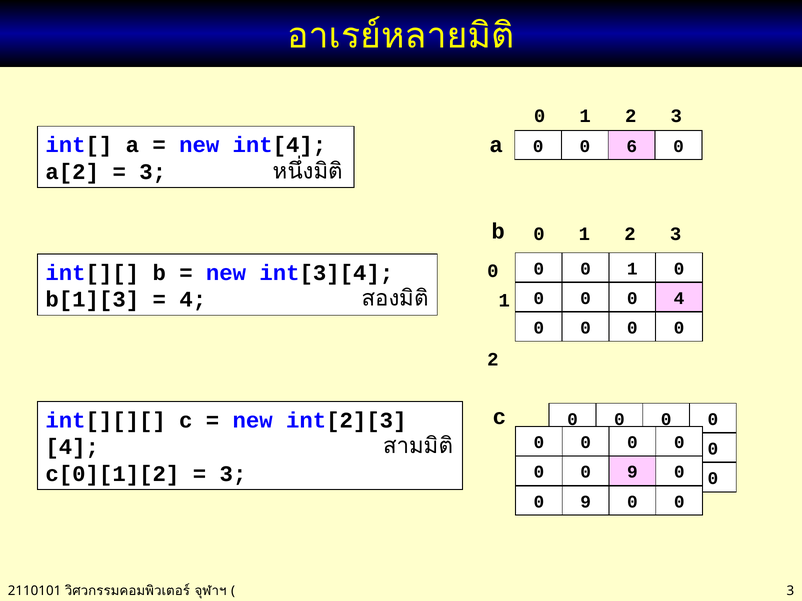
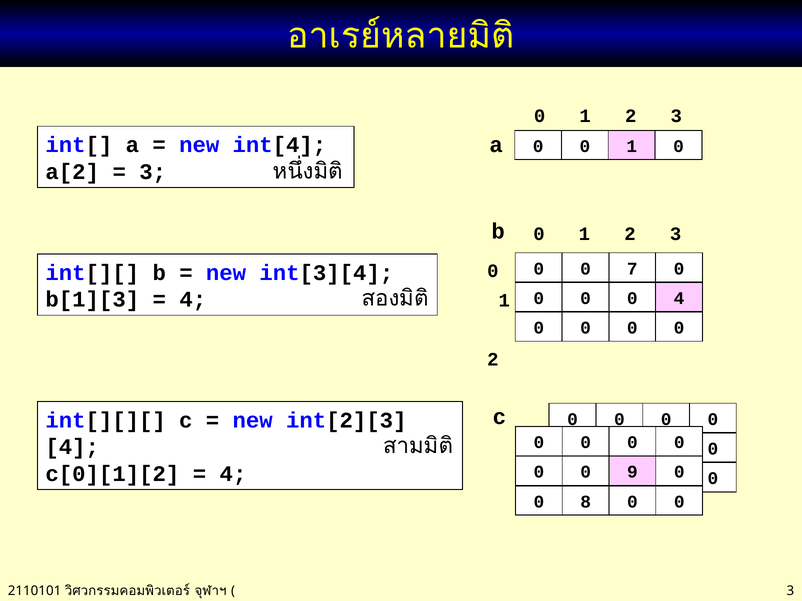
6: 6 -> 1 (632, 146)
1: 1 -> 7 (632, 269)
3: 3 -> 4 (233, 474)
9: 9 -> 8 (586, 502)
